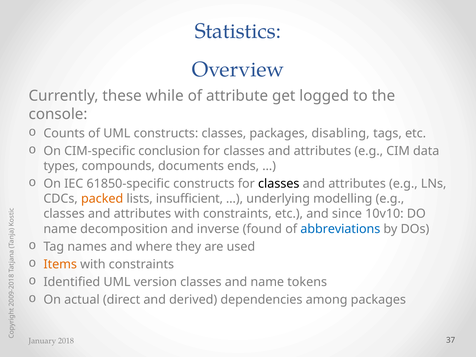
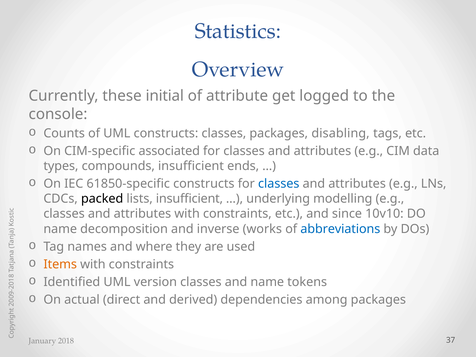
while: while -> initial (165, 96)
conclusion: conclusion -> associated (169, 151)
compounds documents: documents -> insufficient (191, 166)
classes colour: black -> blue (279, 184)
packed colour: orange -> black (102, 199)
found: found -> works (262, 229)
